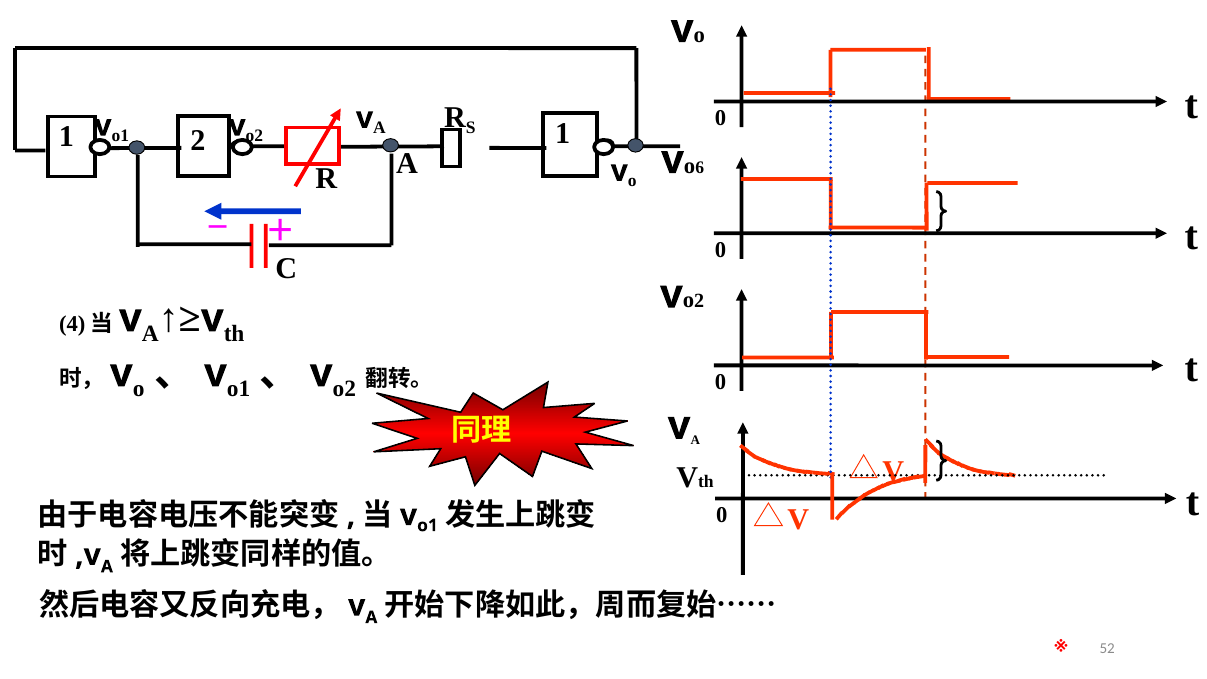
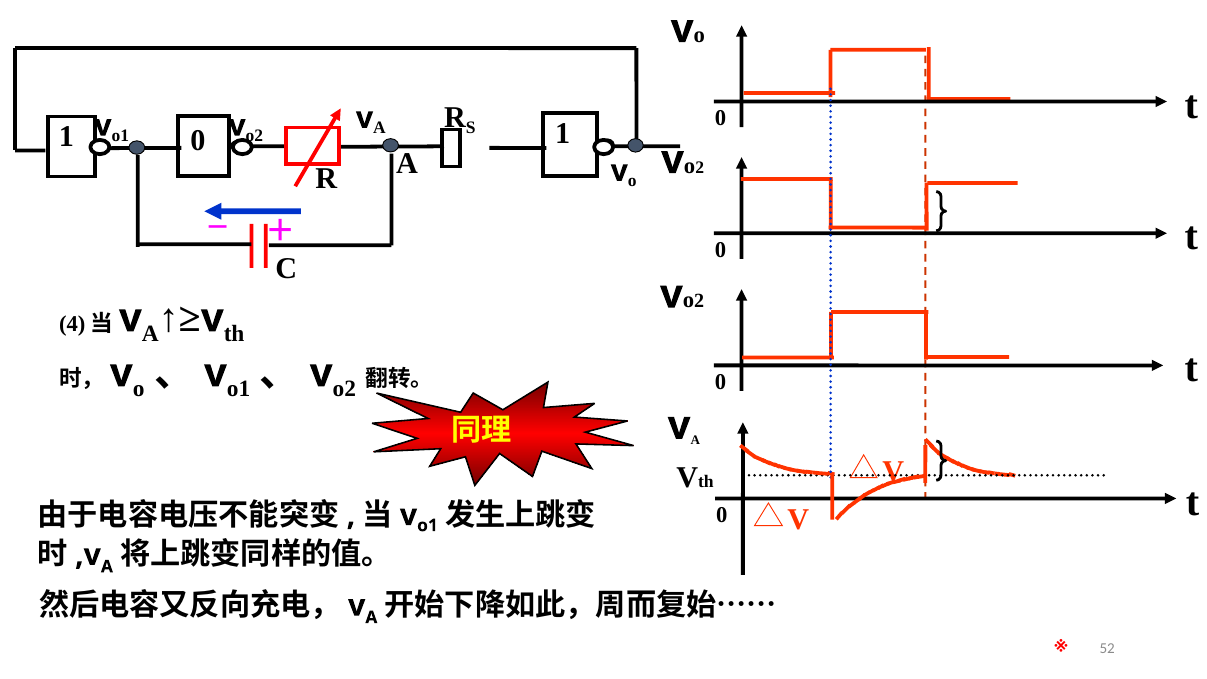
1 2: 2 -> 0 (198, 141)
6: 6 -> 2 (700, 167)
